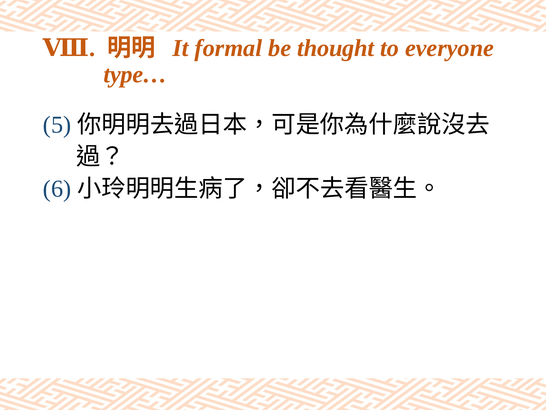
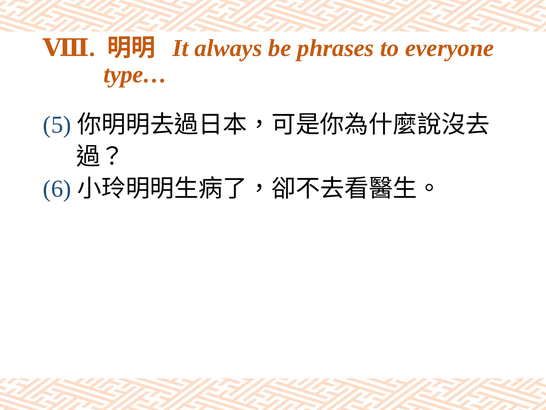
formal: formal -> always (228, 48)
thought: thought -> phrases (336, 48)
